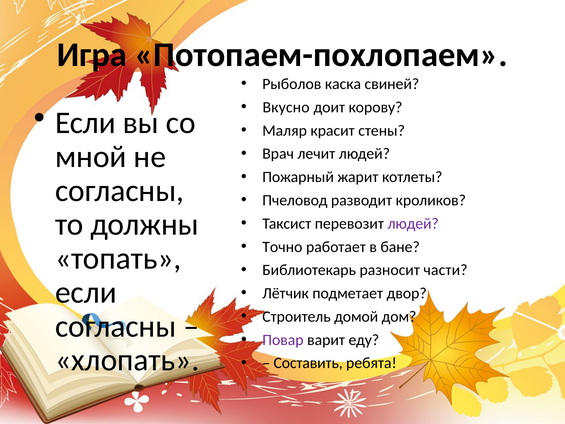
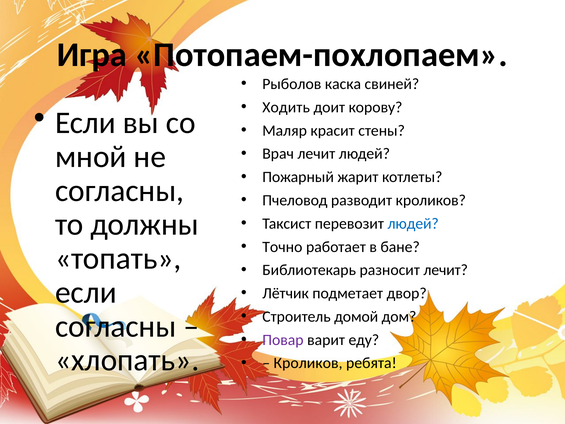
Вкусно: Вкусно -> Ходить (286, 107)
людей colour: purple -> blue (413, 223)
разносит части: части -> лечит (446, 270)
Составить: Составить -> Кроликов (308, 363)
